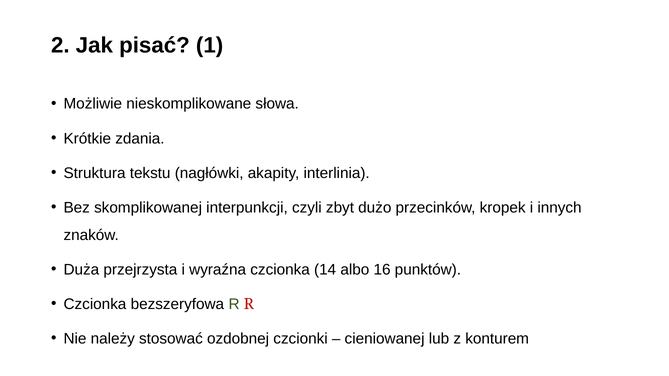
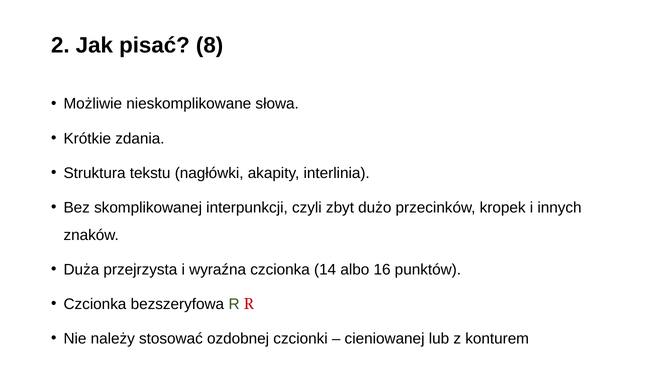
1: 1 -> 8 (210, 46)
